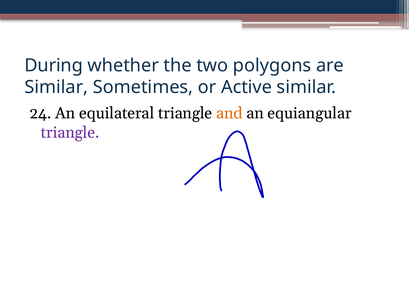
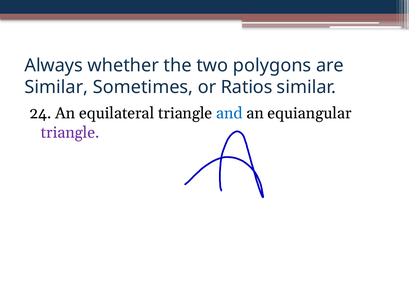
During: During -> Always (54, 65)
Active: Active -> Ratios (247, 87)
and colour: orange -> blue (229, 113)
